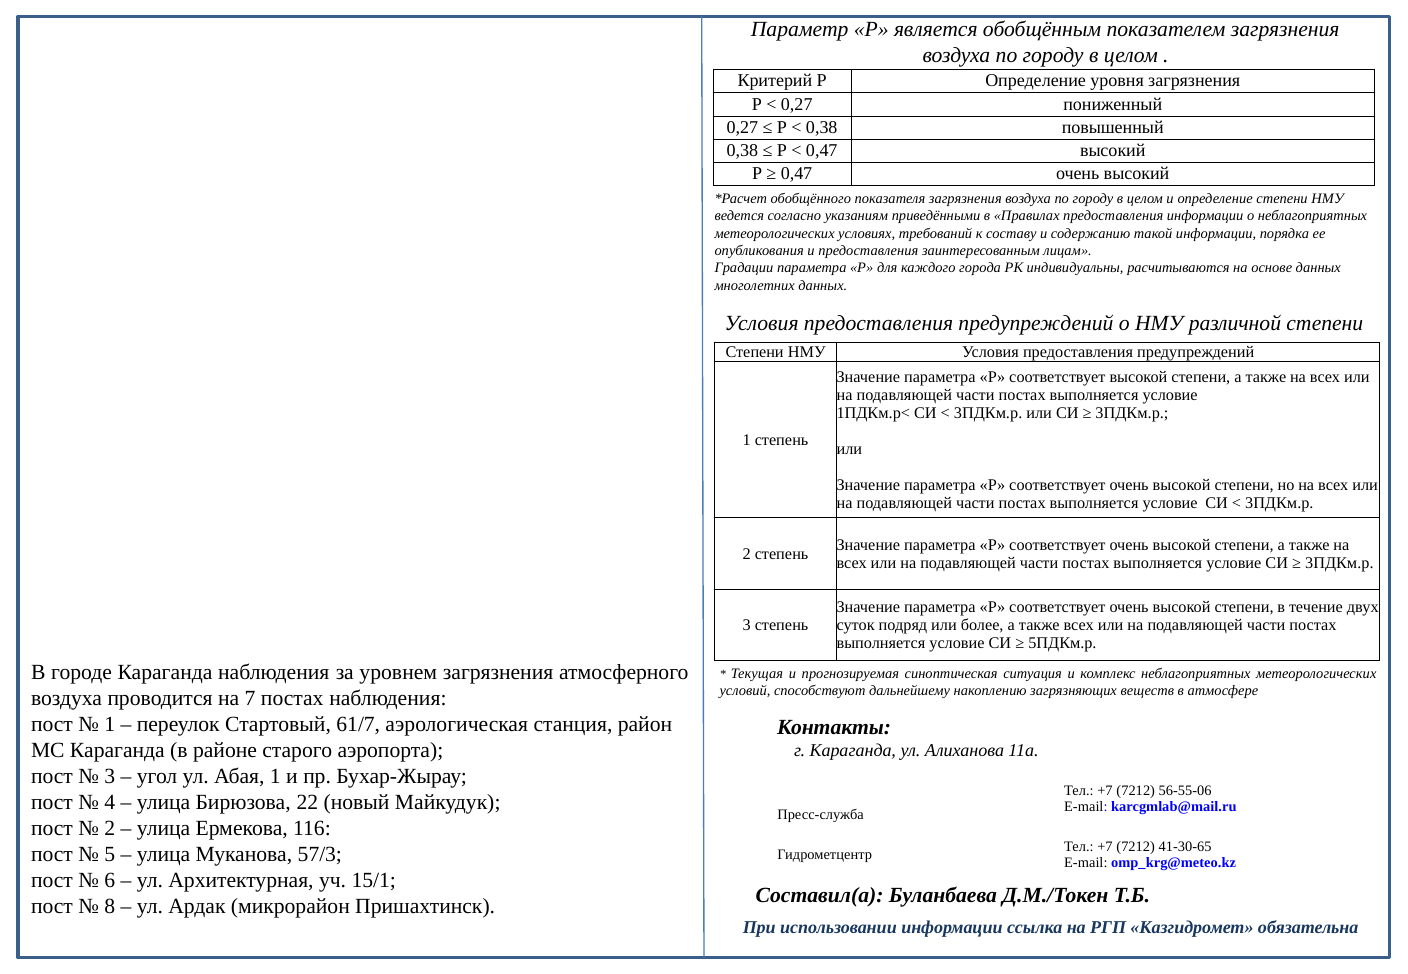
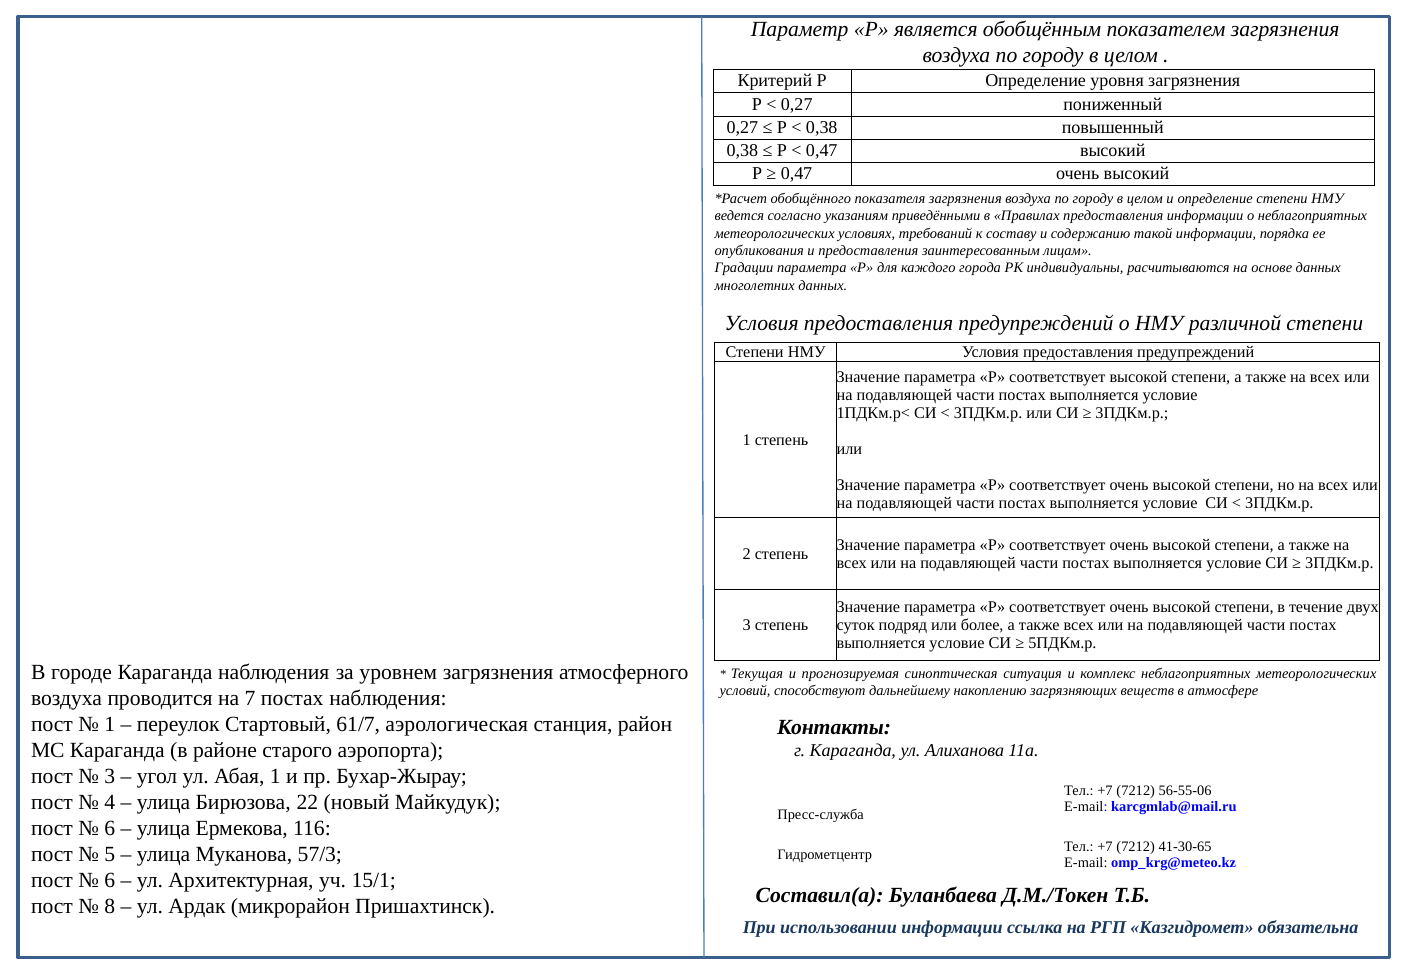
2: 2 -> 6 (110, 829)
